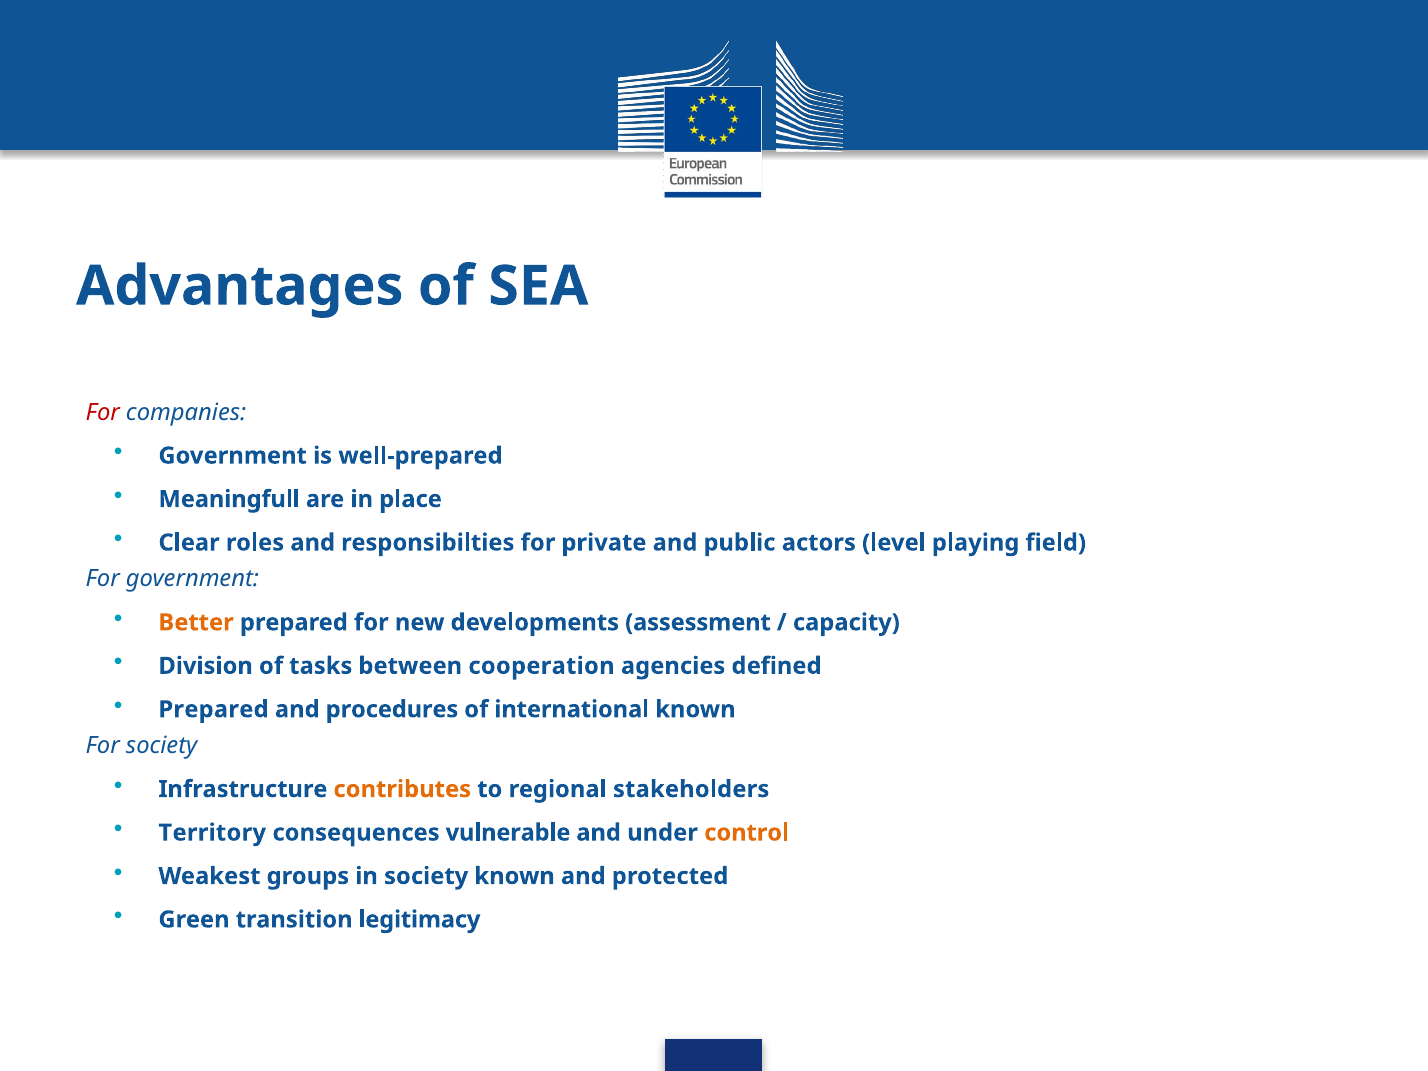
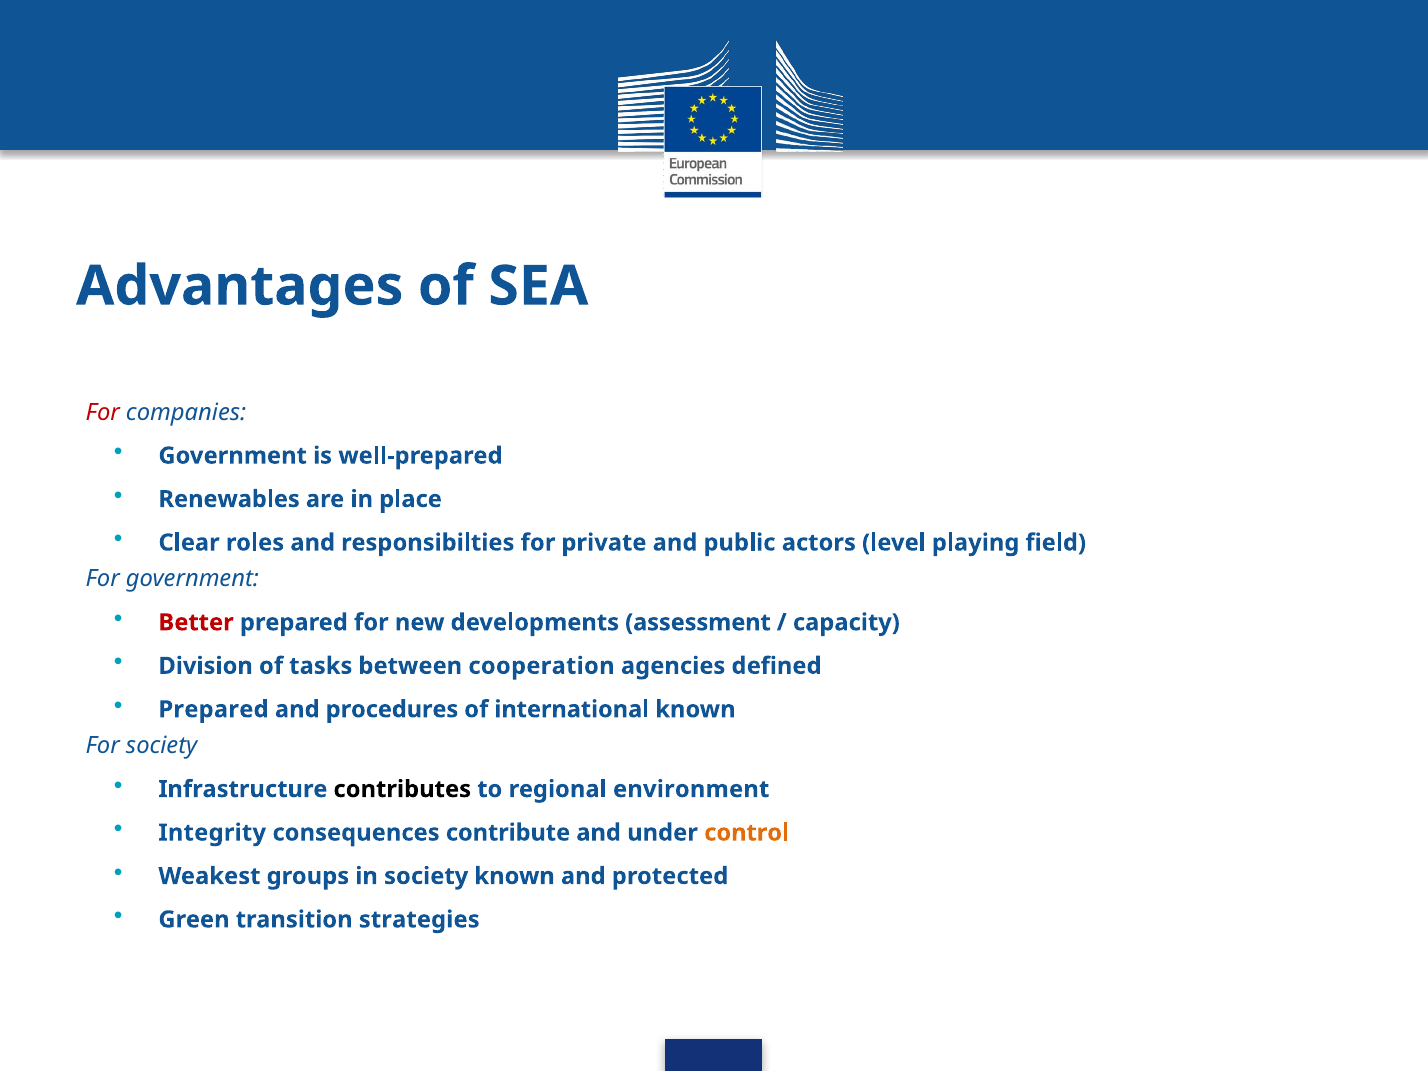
Meaningfull: Meaningfull -> Renewables (229, 499)
Better colour: orange -> red (196, 622)
contributes colour: orange -> black (402, 789)
stakeholders: stakeholders -> environment (691, 789)
Territory: Territory -> Integrity (212, 833)
vulnerable: vulnerable -> contribute (508, 833)
legitimacy: legitimacy -> strategies (419, 920)
